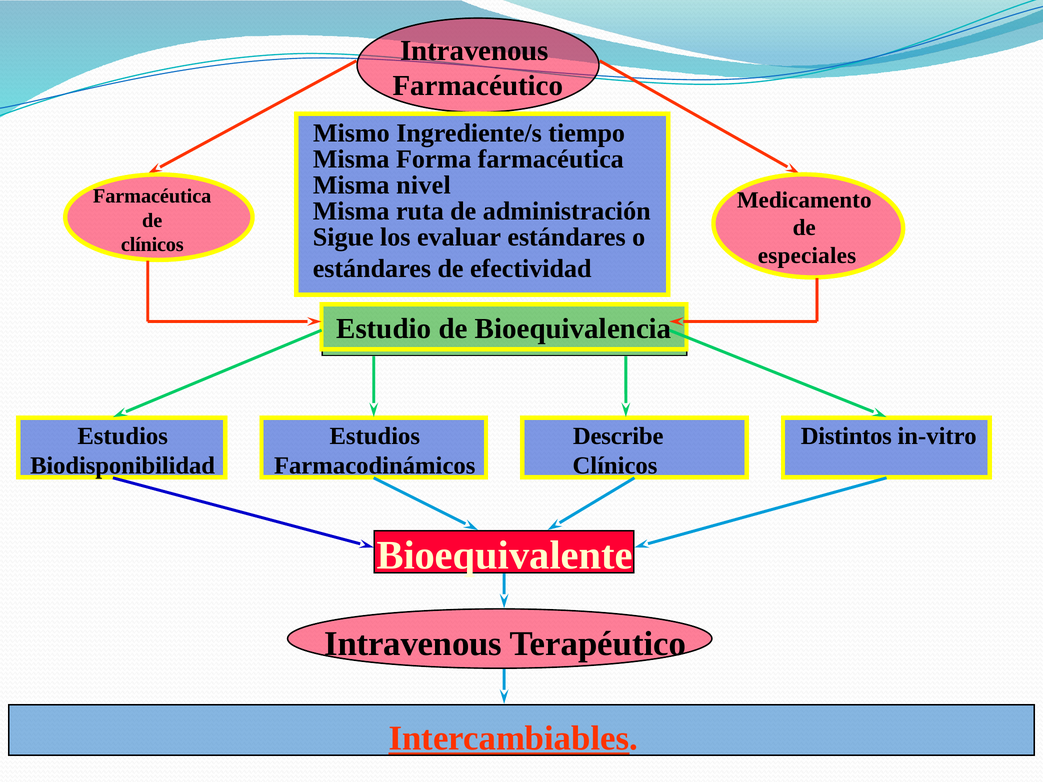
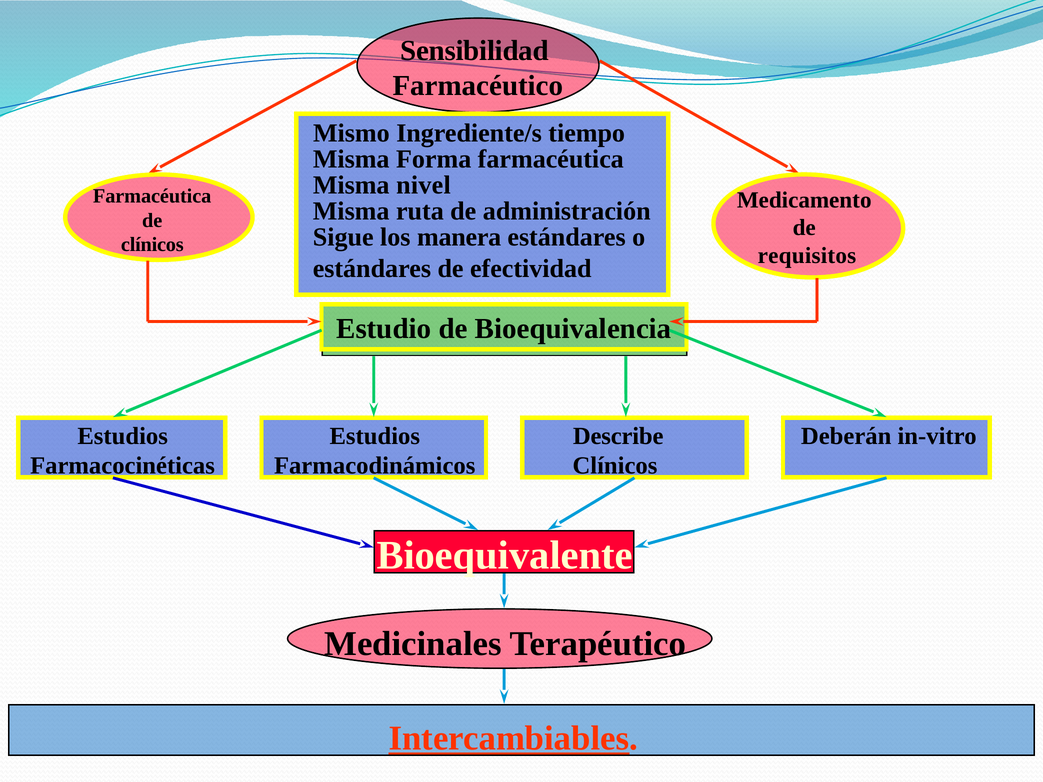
Intravenous: Intravenous -> Sensibilidad (475, 51)
evaluar: evaluar -> manera (459, 237)
especiales: especiales -> requisitos (807, 256)
Distintos: Distintos -> Deberán (846, 436)
Biodisponibilidad: Biodisponibilidad -> Farmacocinéticas (123, 466)
Intravenous: Intravenous -> Medicinales (413, 644)
